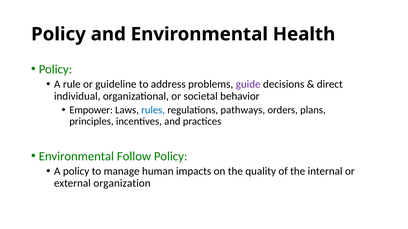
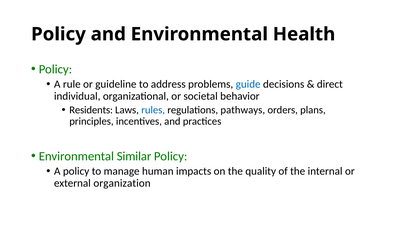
guide colour: purple -> blue (248, 84)
Empower: Empower -> Residents (91, 110)
Follow: Follow -> Similar (134, 157)
